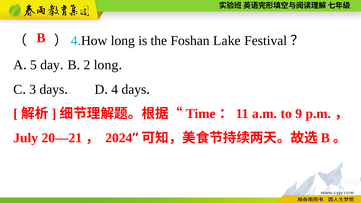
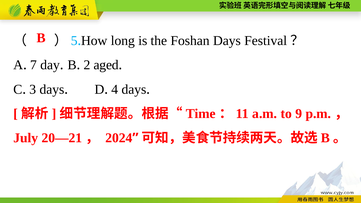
4: 4 -> 5 (74, 41)
Foshan Lake: Lake -> Days (227, 41)
5: 5 -> 7 (34, 65)
2 long: long -> aged (106, 65)
